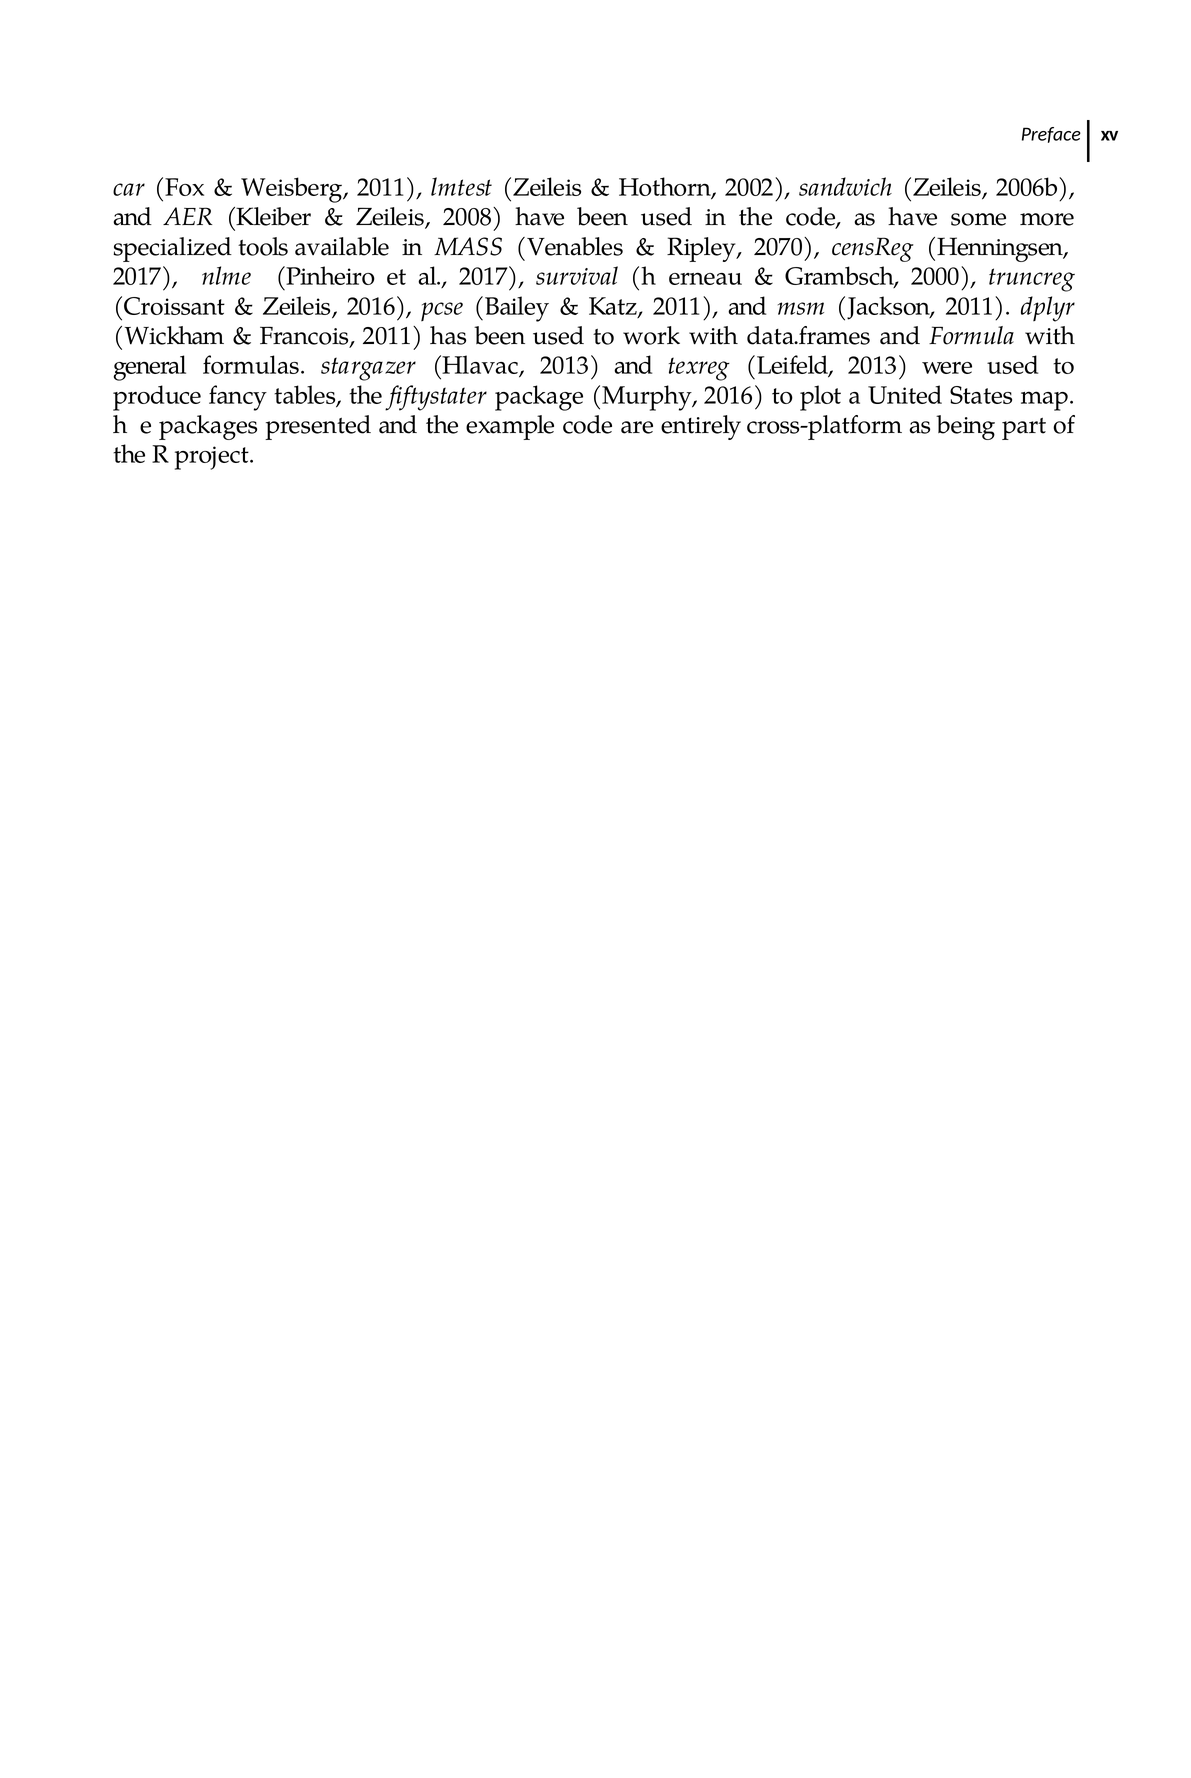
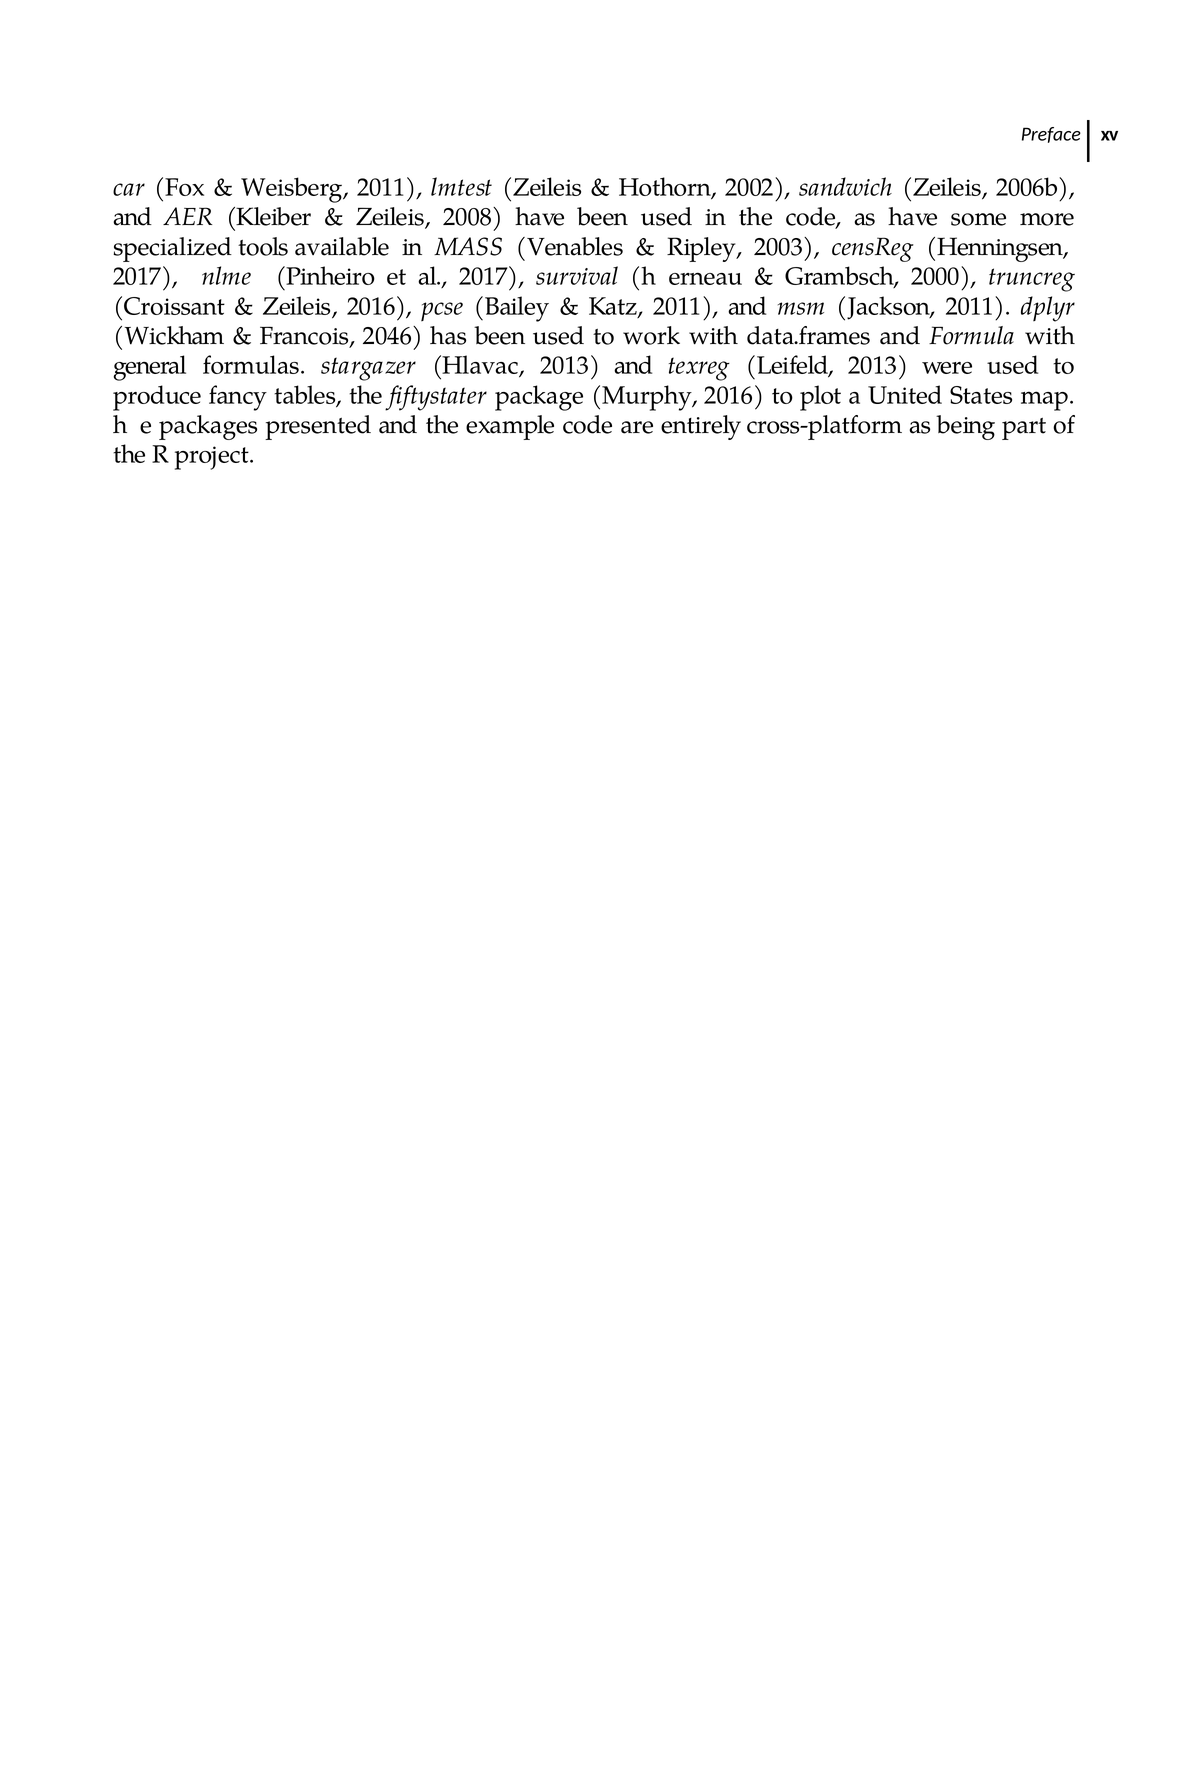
2070: 2070 -> 2003 (787, 247)
Francois 2011: 2011 -> 2046 (393, 336)
